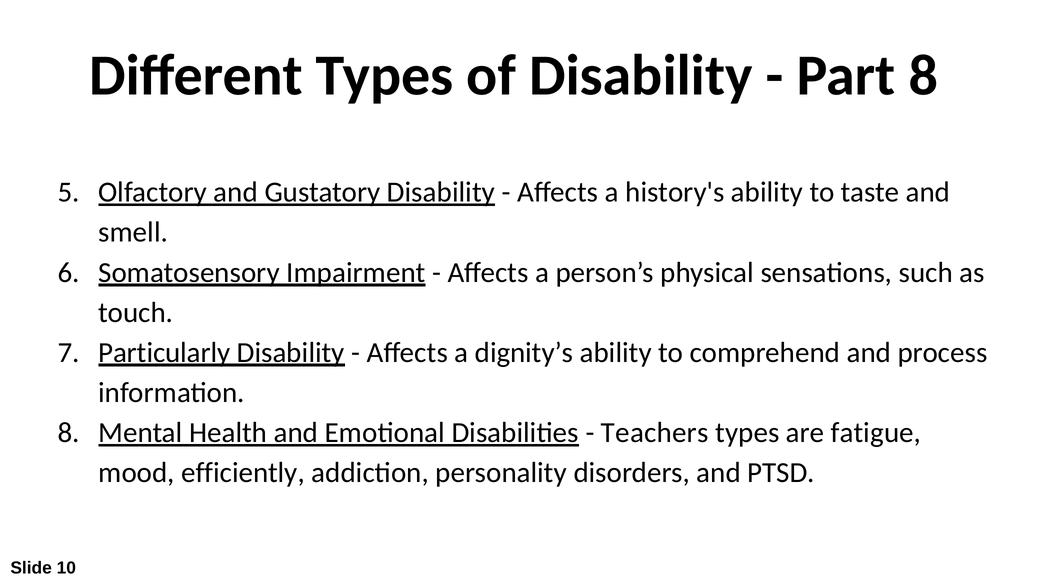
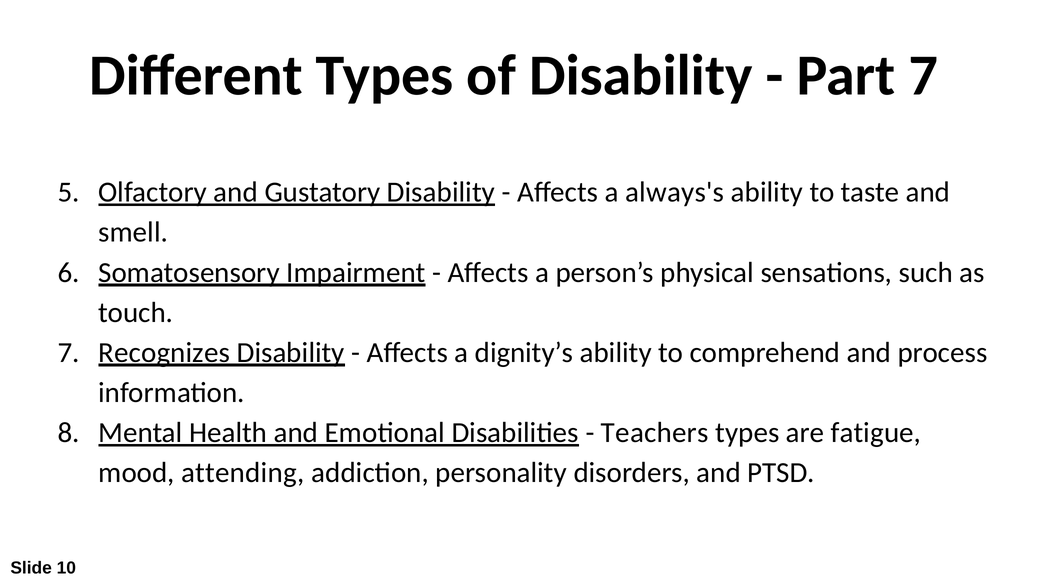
Part 8: 8 -> 7 (923, 76)
history's: history's -> always's (675, 192)
Particularly: Particularly -> Recognizes (164, 353)
efficiently: efficiently -> attending (243, 473)
